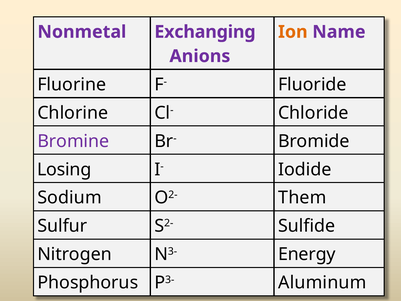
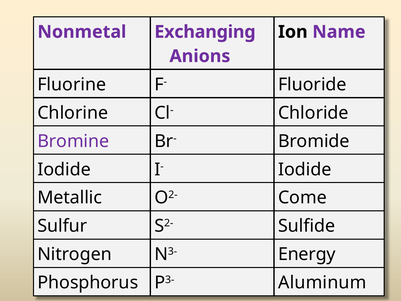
Ion colour: orange -> black (293, 32)
Losing: Losing -> Iodide (64, 169)
Sodium: Sodium -> Metallic (70, 198)
Them: Them -> Come (302, 198)
